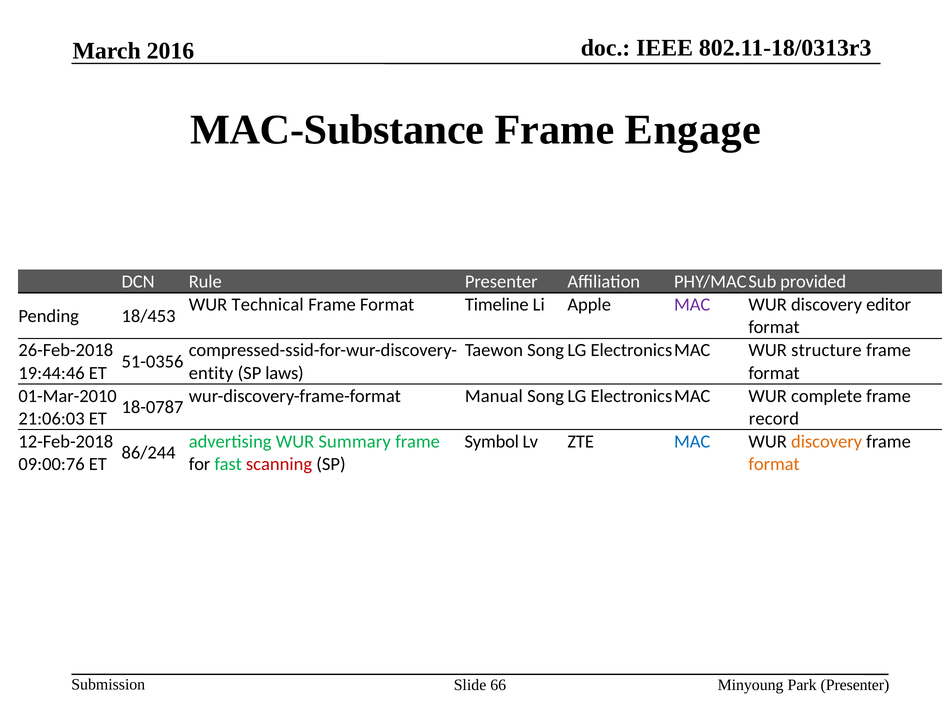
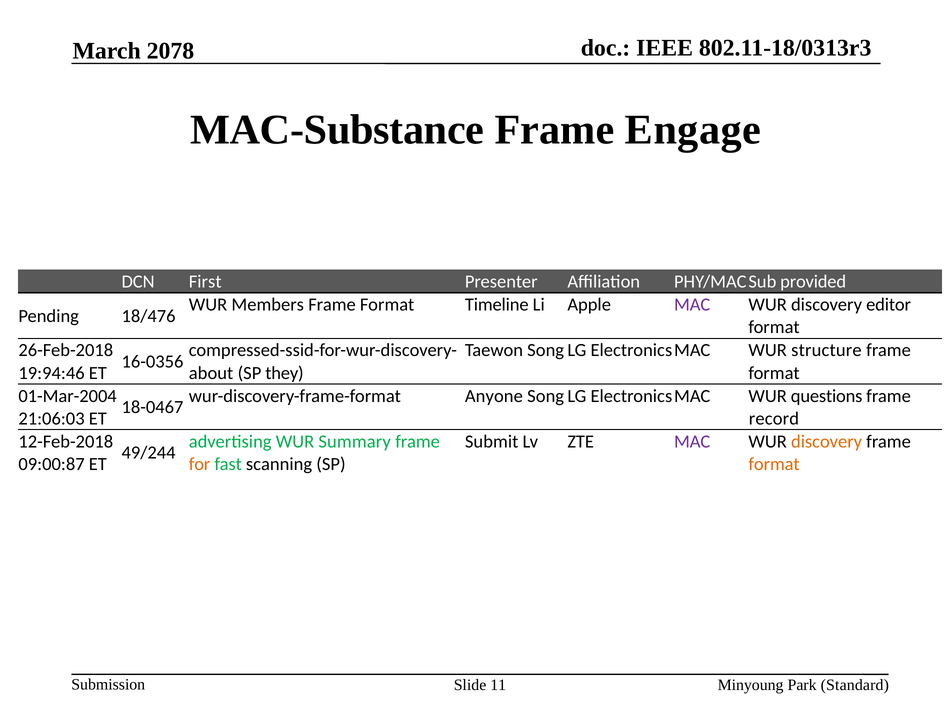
2016: 2016 -> 2078 (170, 51)
Rule: Rule -> First (205, 282)
Technical: Technical -> Members (268, 305)
18/453: 18/453 -> 18/476 (149, 316)
51-0356: 51-0356 -> 16-0356 (152, 362)
19:44:46: 19:44:46 -> 19:94:46 (52, 373)
entity: entity -> about (211, 373)
laws: laws -> they (285, 373)
01-Mar-2010: 01-Mar-2010 -> 01-Mar-2004 (68, 396)
Manual: Manual -> Anyone (494, 396)
complete: complete -> questions (827, 396)
18-0787: 18-0787 -> 18-0467 (152, 407)
Symbol: Symbol -> Submit (492, 442)
MAC colour: blue -> purple (692, 442)
86/244: 86/244 -> 49/244 (149, 453)
09:00:76: 09:00:76 -> 09:00:87 (52, 464)
for colour: black -> orange (200, 464)
scanning colour: red -> black (279, 464)
66: 66 -> 11 (498, 685)
Park Presenter: Presenter -> Standard (855, 685)
